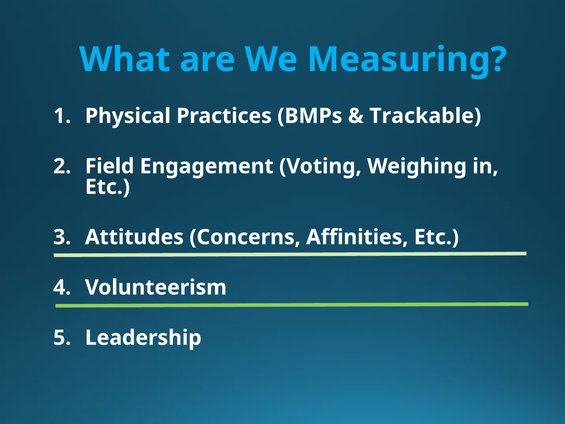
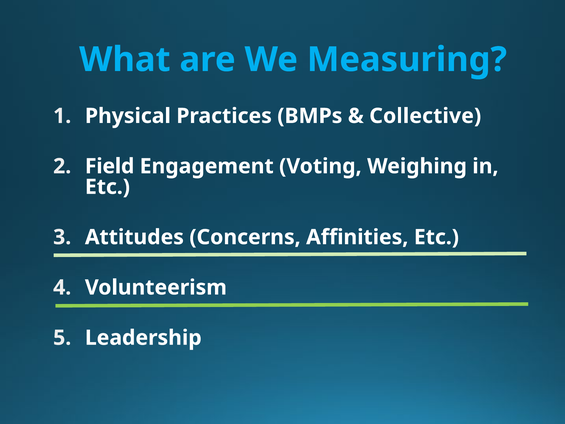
Trackable: Trackable -> Collective (425, 116)
